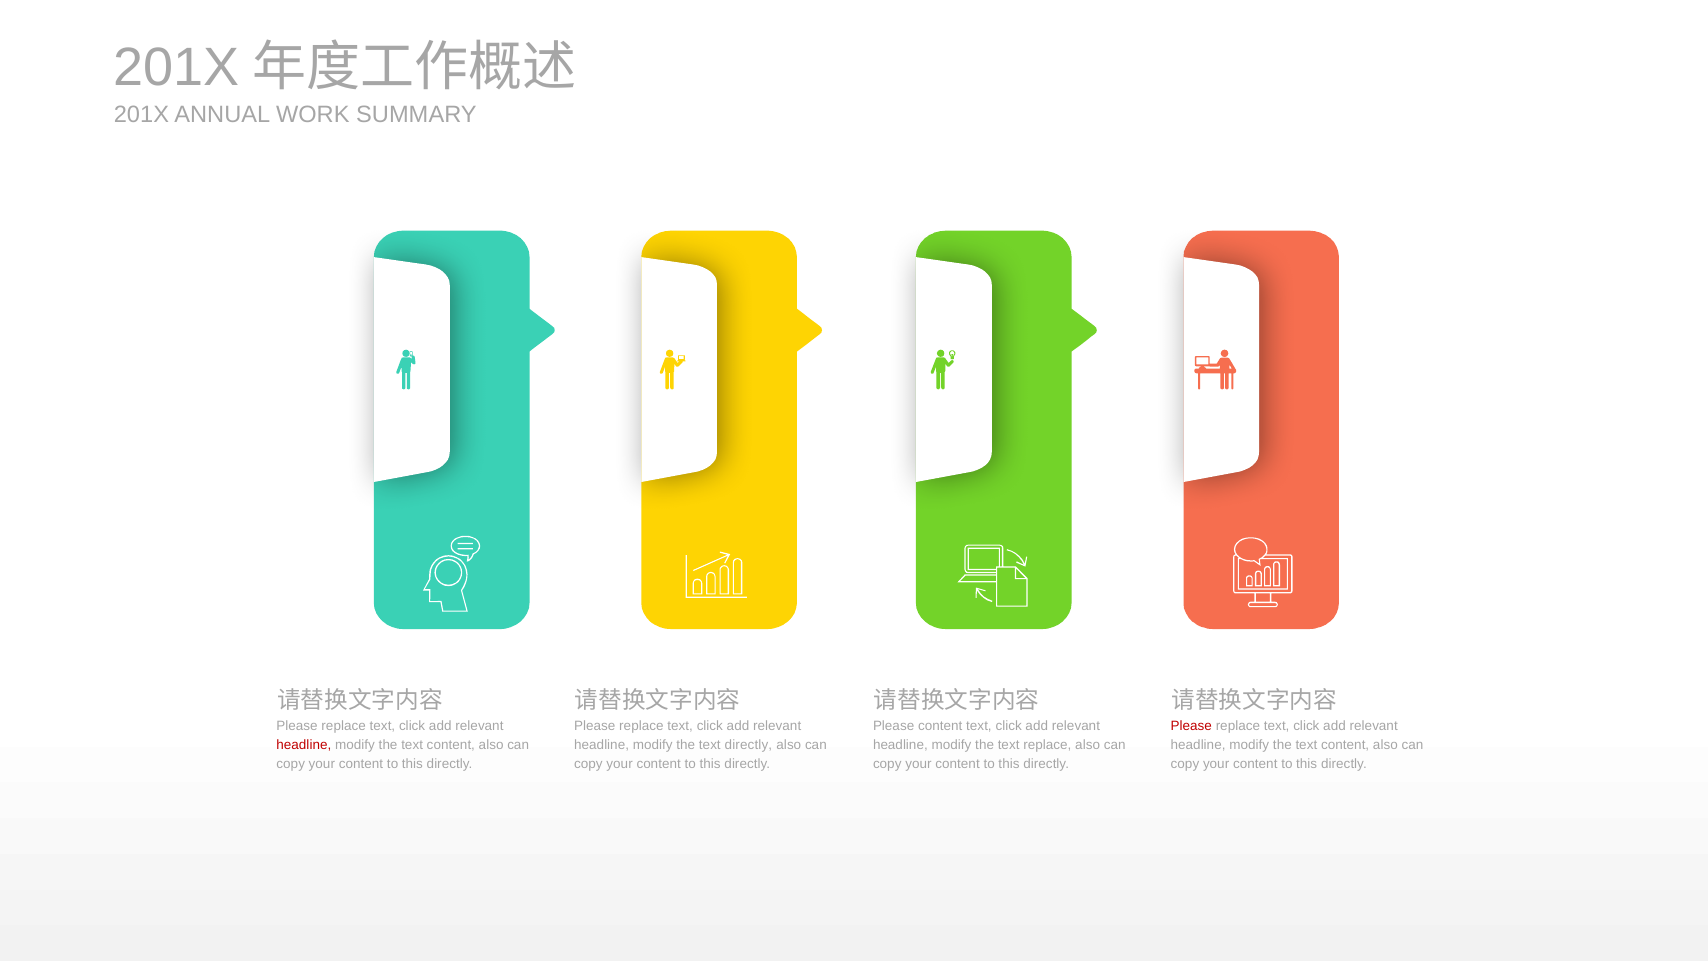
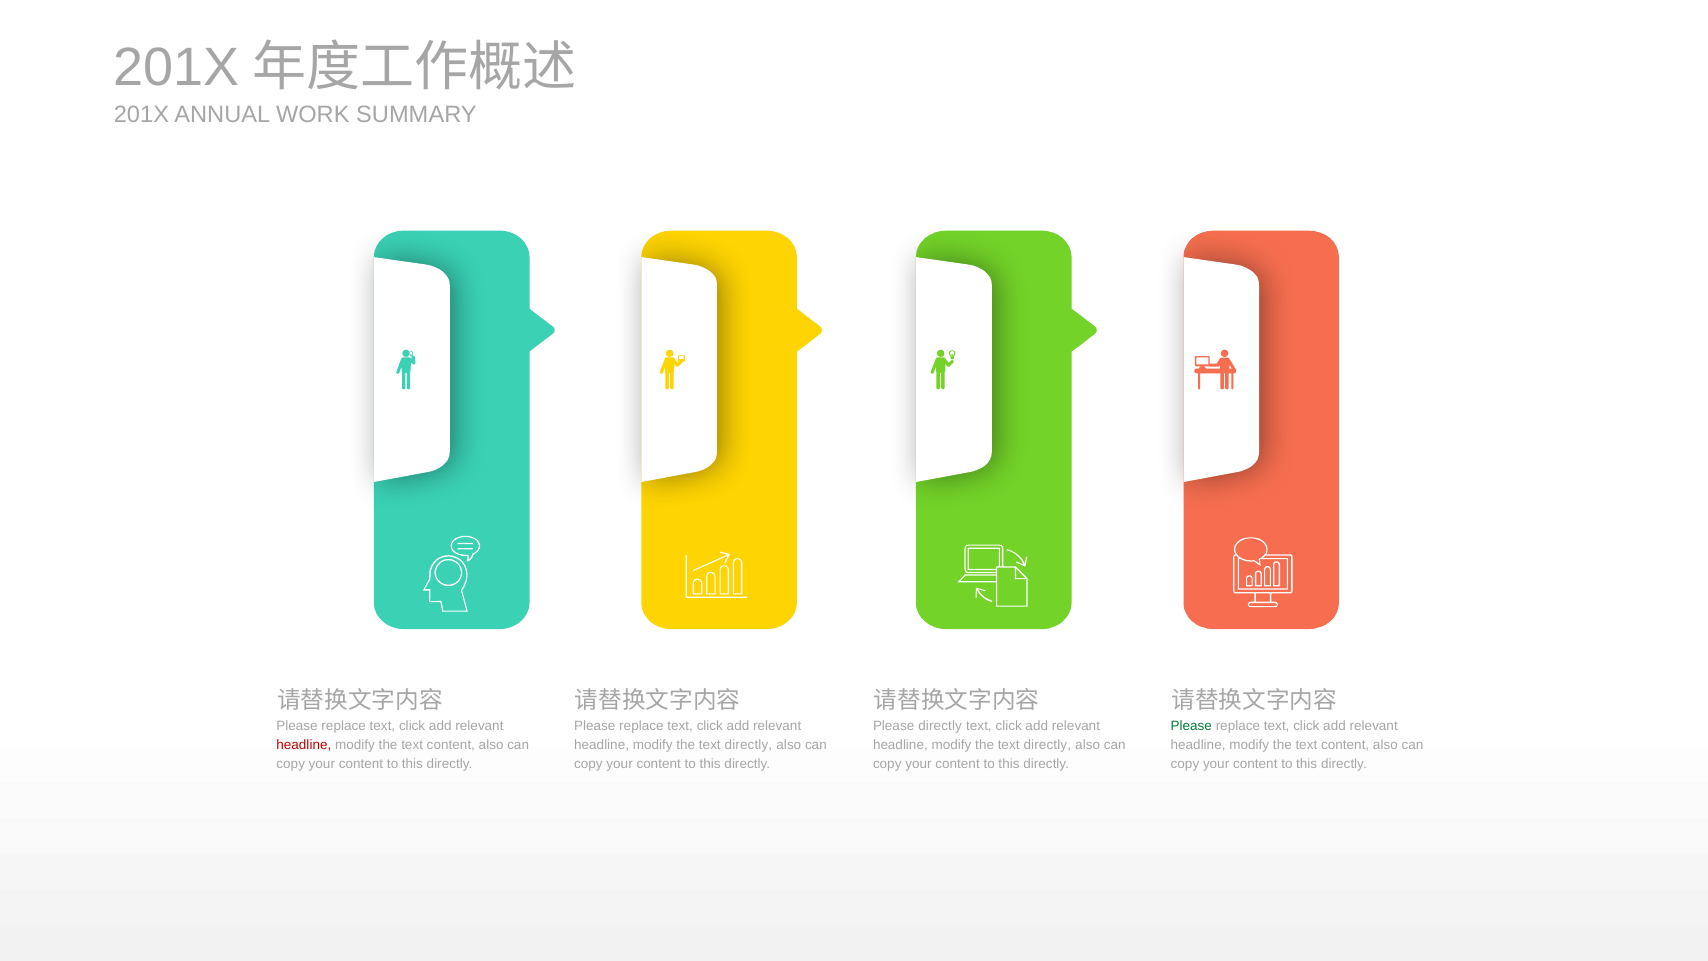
Please content: content -> directly (940, 725)
Please colour: red -> green (1191, 725)
replace: replace -> directly (1047, 745)
